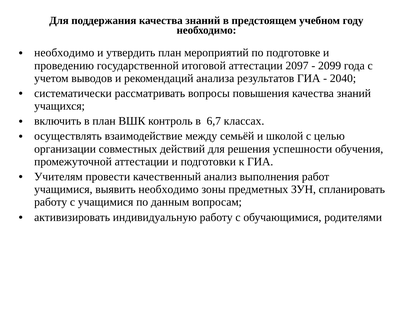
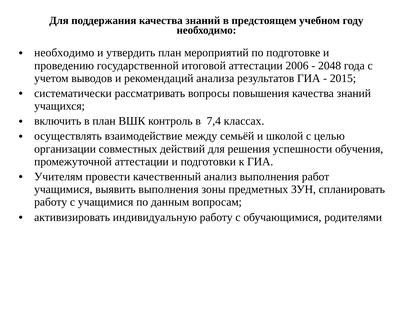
2097: 2097 -> 2006 (297, 66)
2099: 2099 -> 2048 (330, 66)
2040: 2040 -> 2015 (343, 78)
6,7: 6,7 -> 7,4 (214, 121)
выявить необходимо: необходимо -> выполнения (169, 189)
